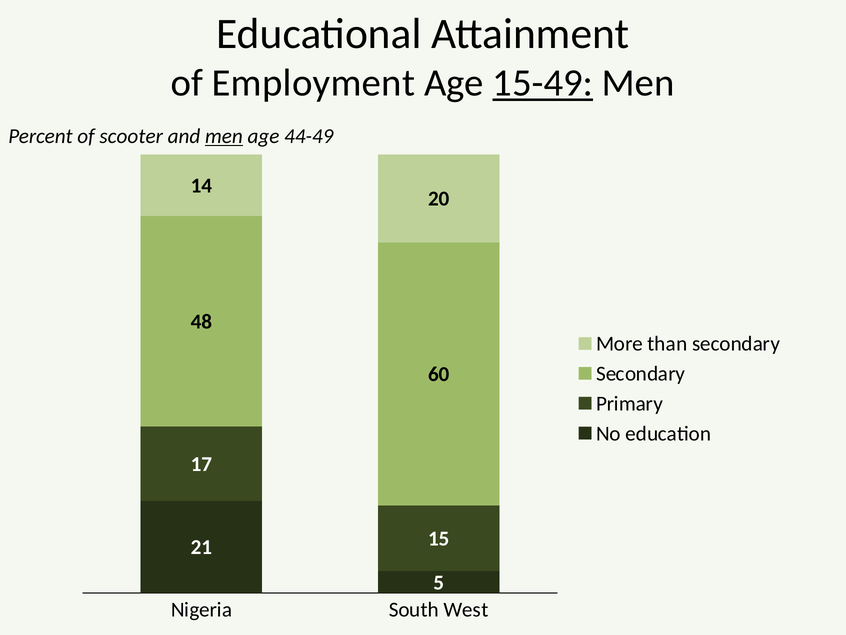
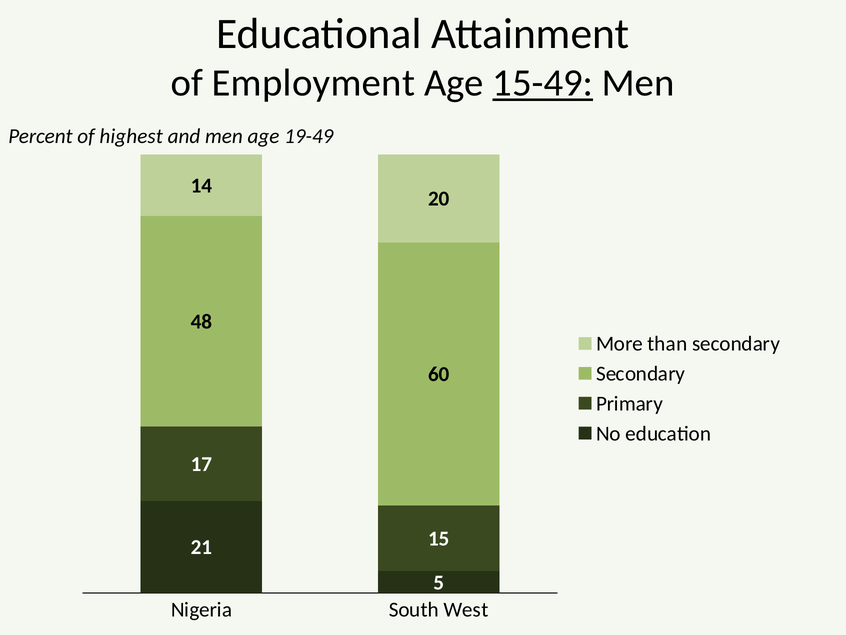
scooter: scooter -> highest (131, 136)
men underline: present -> none (224, 136)
44-49: 44-49 -> 19-49 (309, 136)
